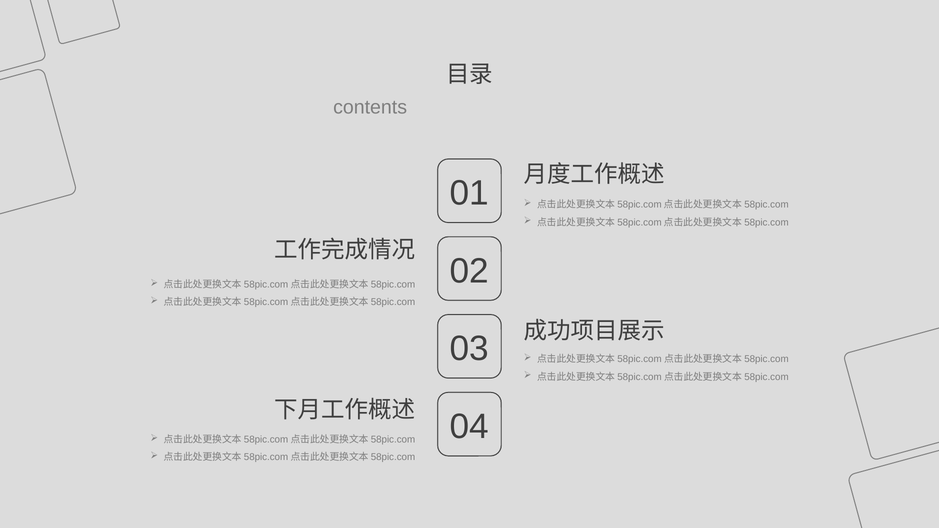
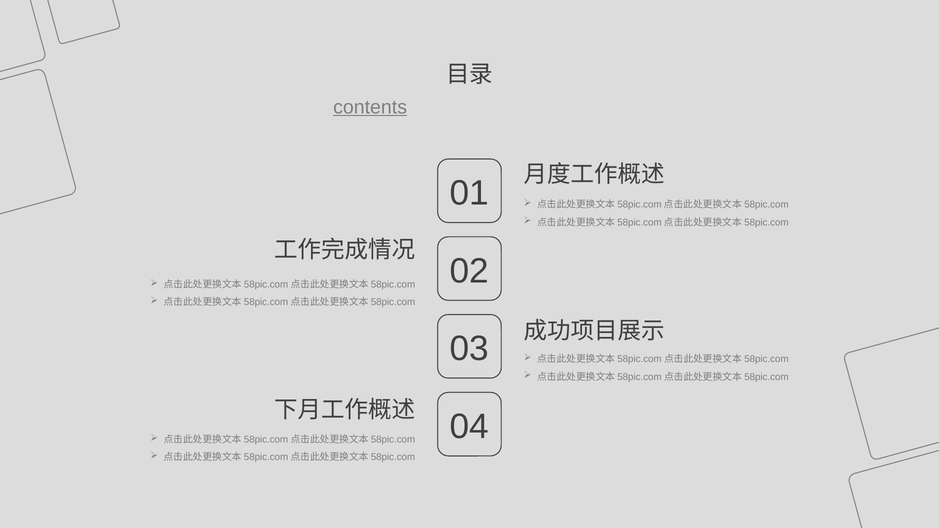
contents underline: none -> present (370, 107)
